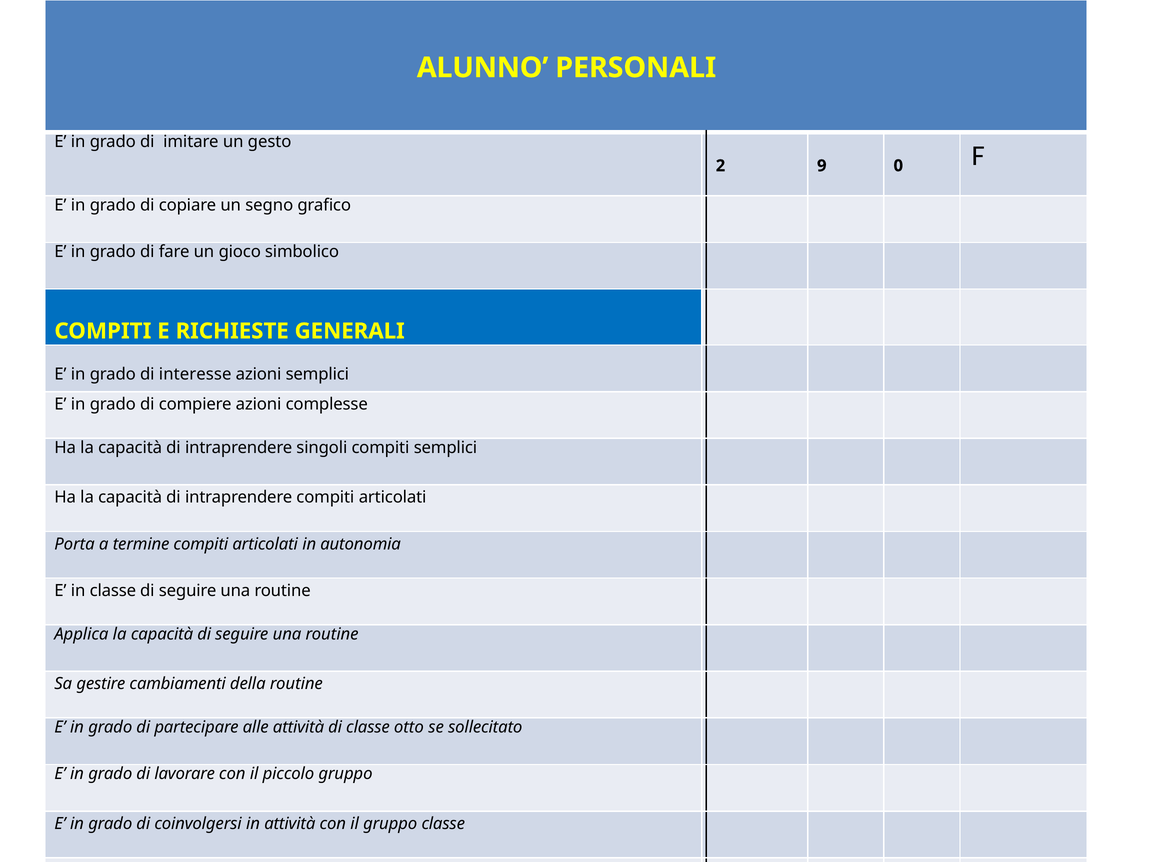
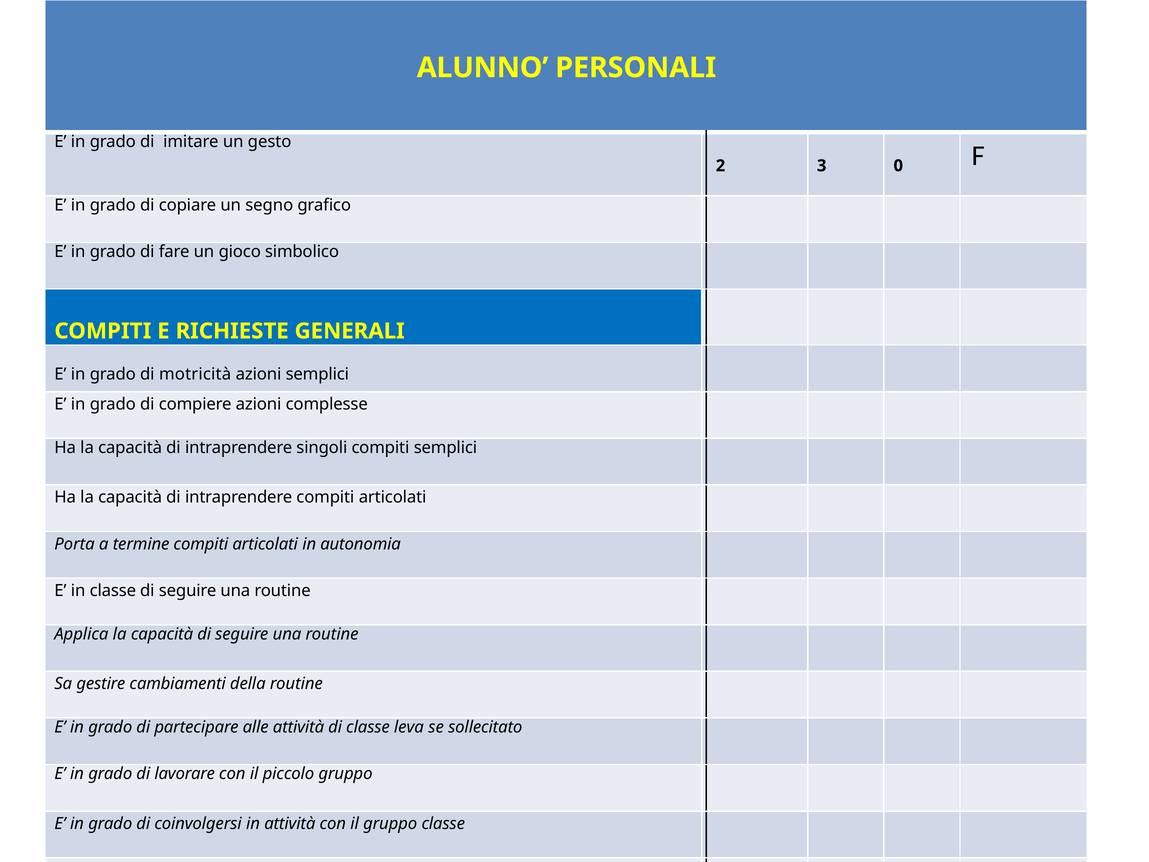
9: 9 -> 3 (822, 166)
interesse: interesse -> motricità (195, 374)
otto: otto -> leva (409, 727)
